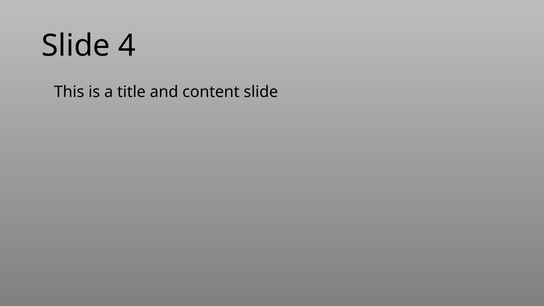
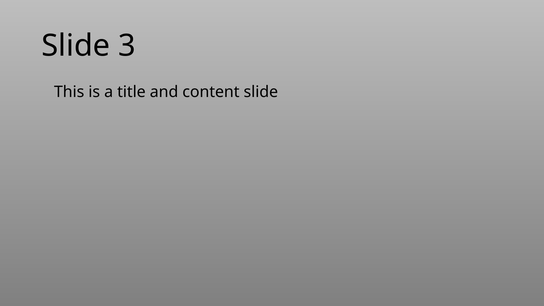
4: 4 -> 3 (127, 46)
